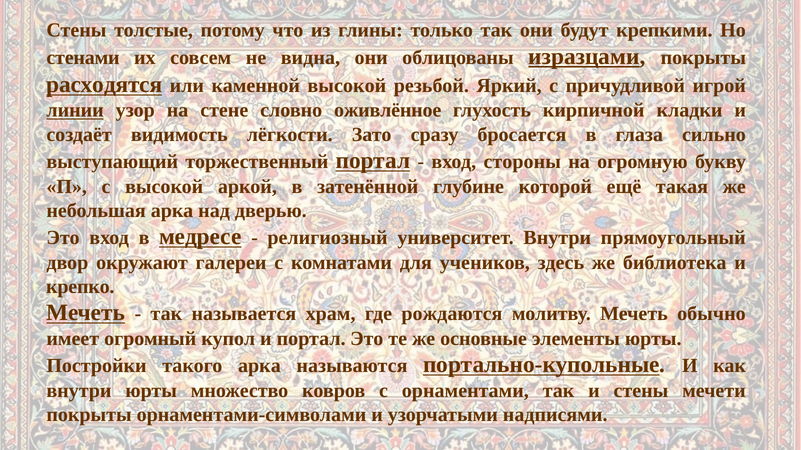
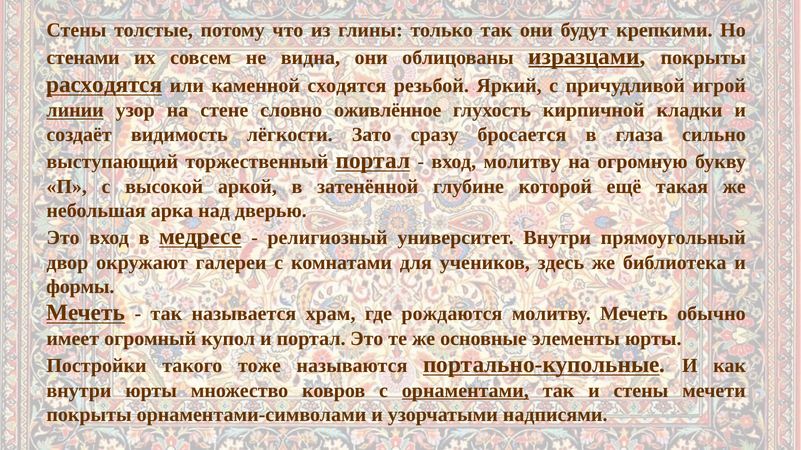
каменной высокой: высокой -> сходятся (347, 86)
вход стороны: стороны -> молитву (522, 162)
крепко: крепко -> формы (80, 287)
такого арка: арка -> тоже (259, 366)
орнаментами underline: none -> present (465, 391)
